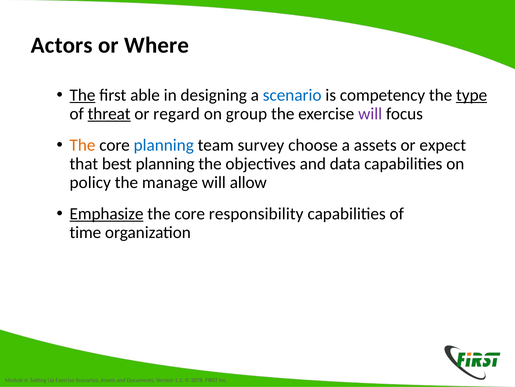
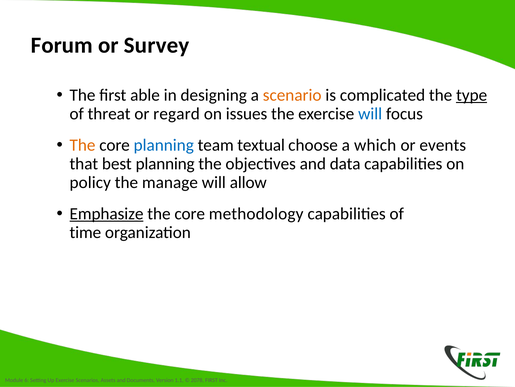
Actors: Actors -> Forum (62, 45)
Where: Where -> Survey (157, 45)
The underline: present -> none (82, 95)
scenario colour: blue -> orange (292, 95)
competency: competency -> complicated (382, 95)
threat underline: present -> none (109, 114)
group: group -> issues (247, 114)
will colour: purple -> blue (370, 114)
survey: survey -> textual (261, 145)
a assets: assets -> which (375, 145)
expect: expect -> events (443, 145)
responsibility: responsibility -> methodology (256, 213)
